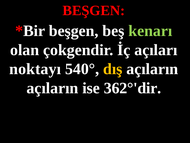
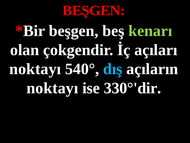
dış colour: yellow -> light blue (113, 69)
açıların: açıların -> noktayı (52, 88)
362°'dir: 362°'dir -> 330°'dir (132, 88)
